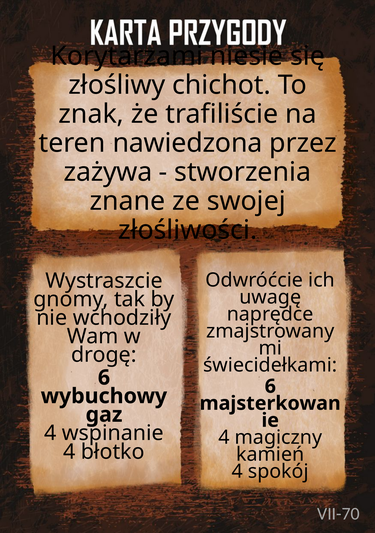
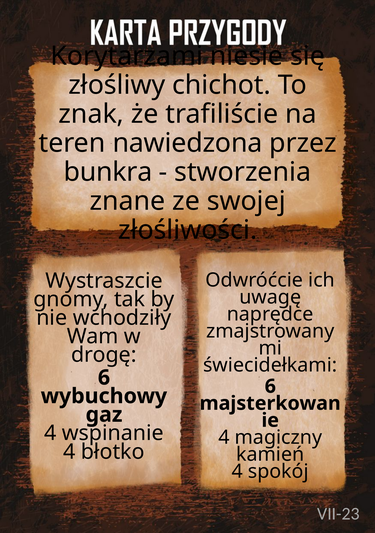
zażywa: zażywa -> bunkra (108, 172)
VII-70: VII-70 -> VII-23 (338, 513)
